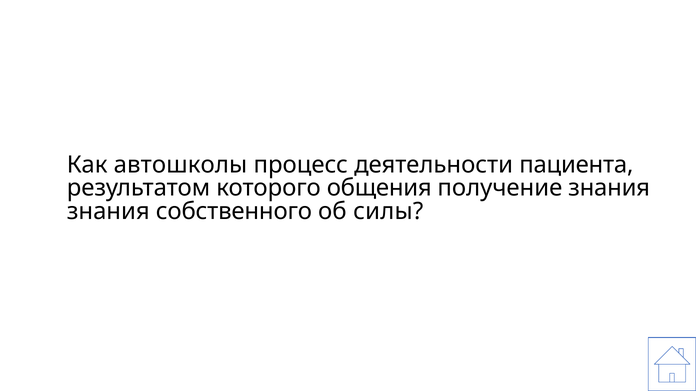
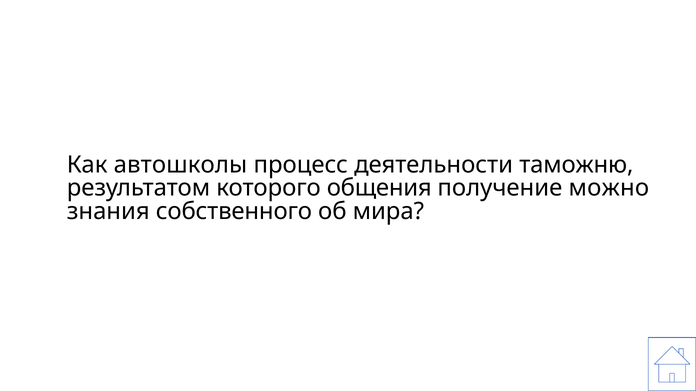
пациента: пациента -> таможню (576, 165)
получение знания: знания -> можно (609, 188)
силы: силы -> мира (388, 212)
